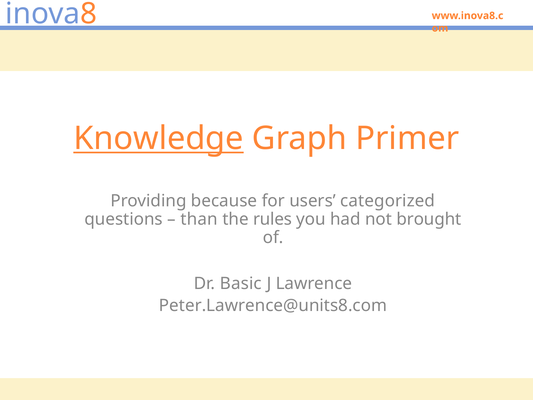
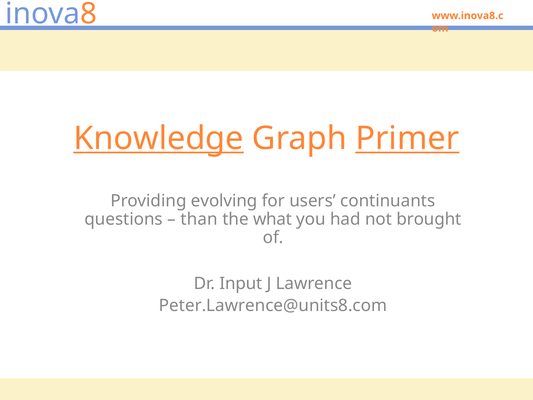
Primer underline: none -> present (407, 138)
because: because -> evolving (224, 201)
categorized: categorized -> continuants (388, 201)
rules: rules -> what (273, 219)
Basic: Basic -> Input (241, 283)
